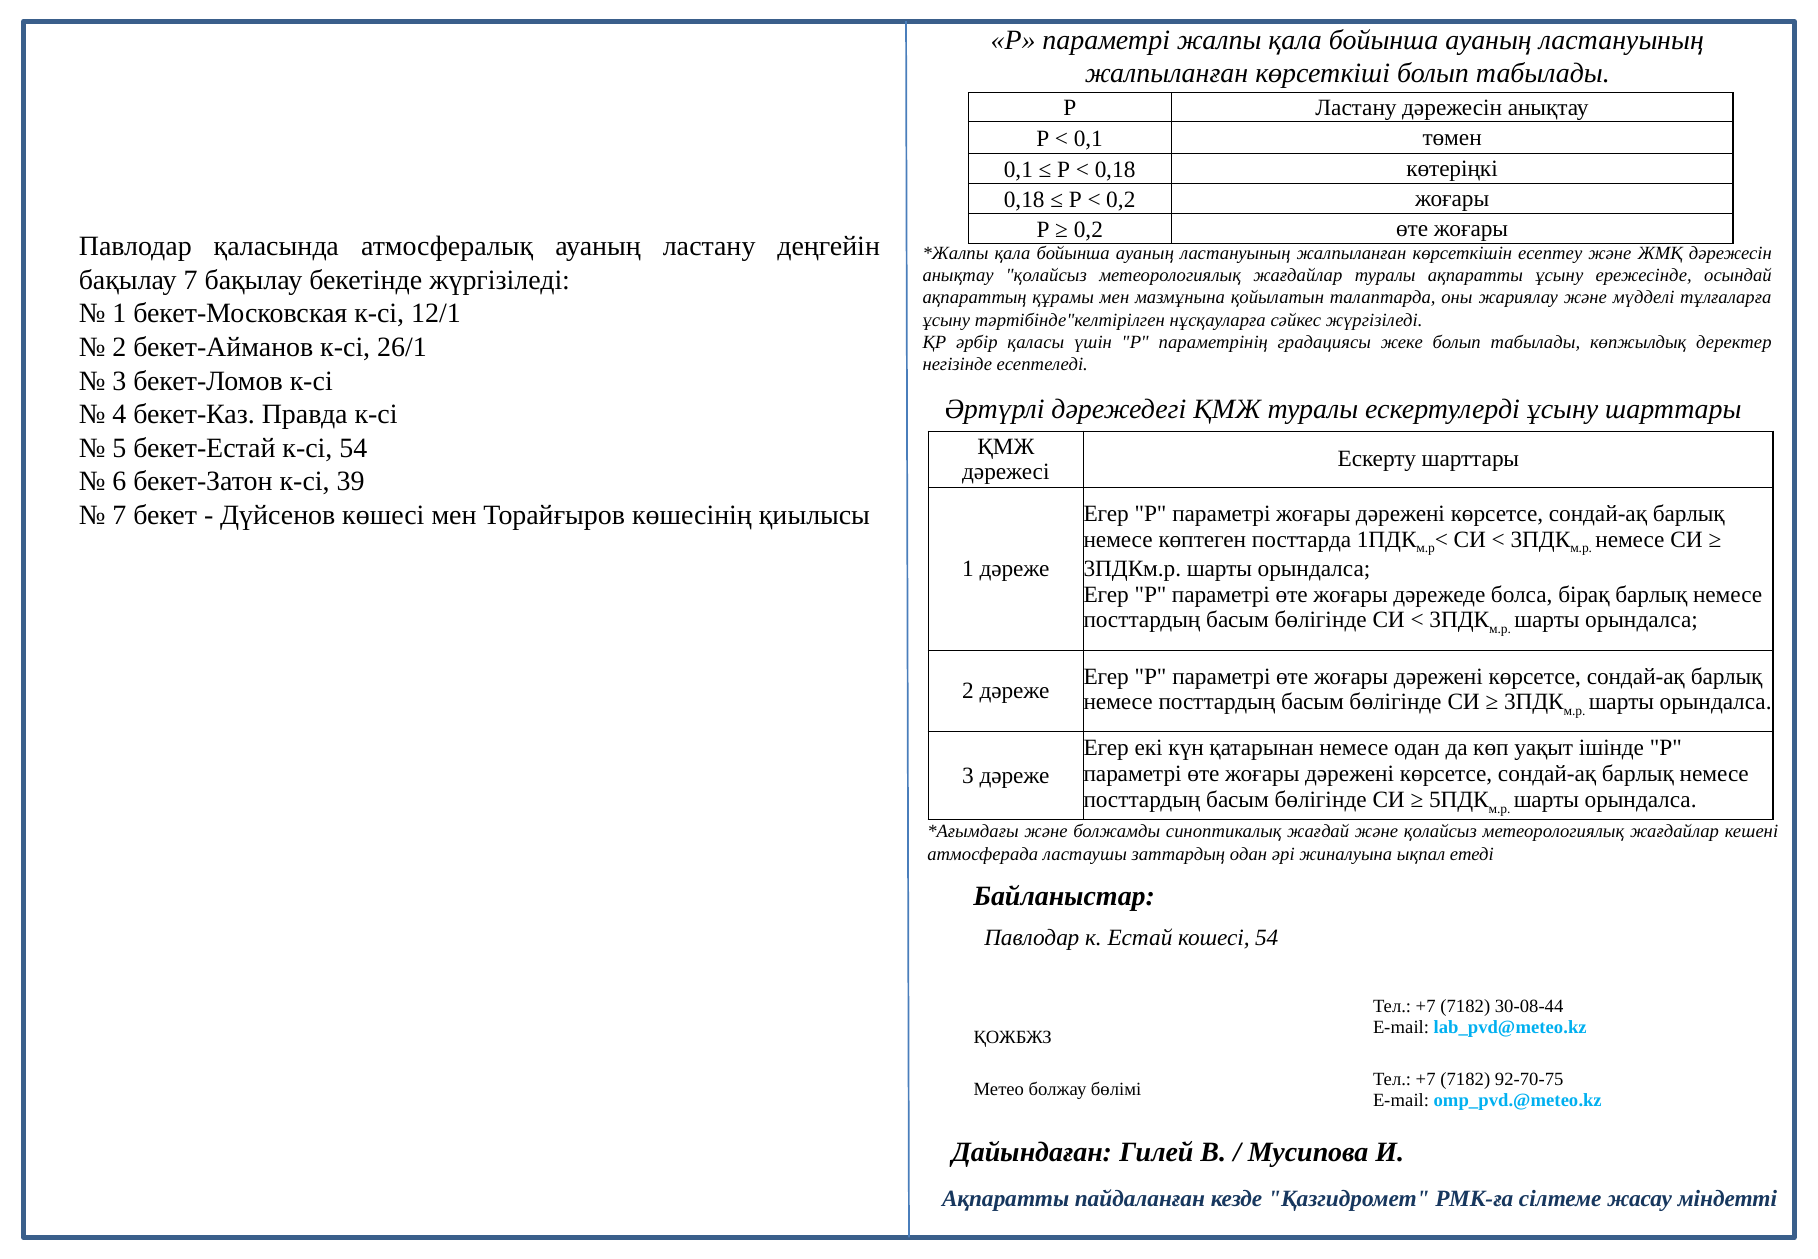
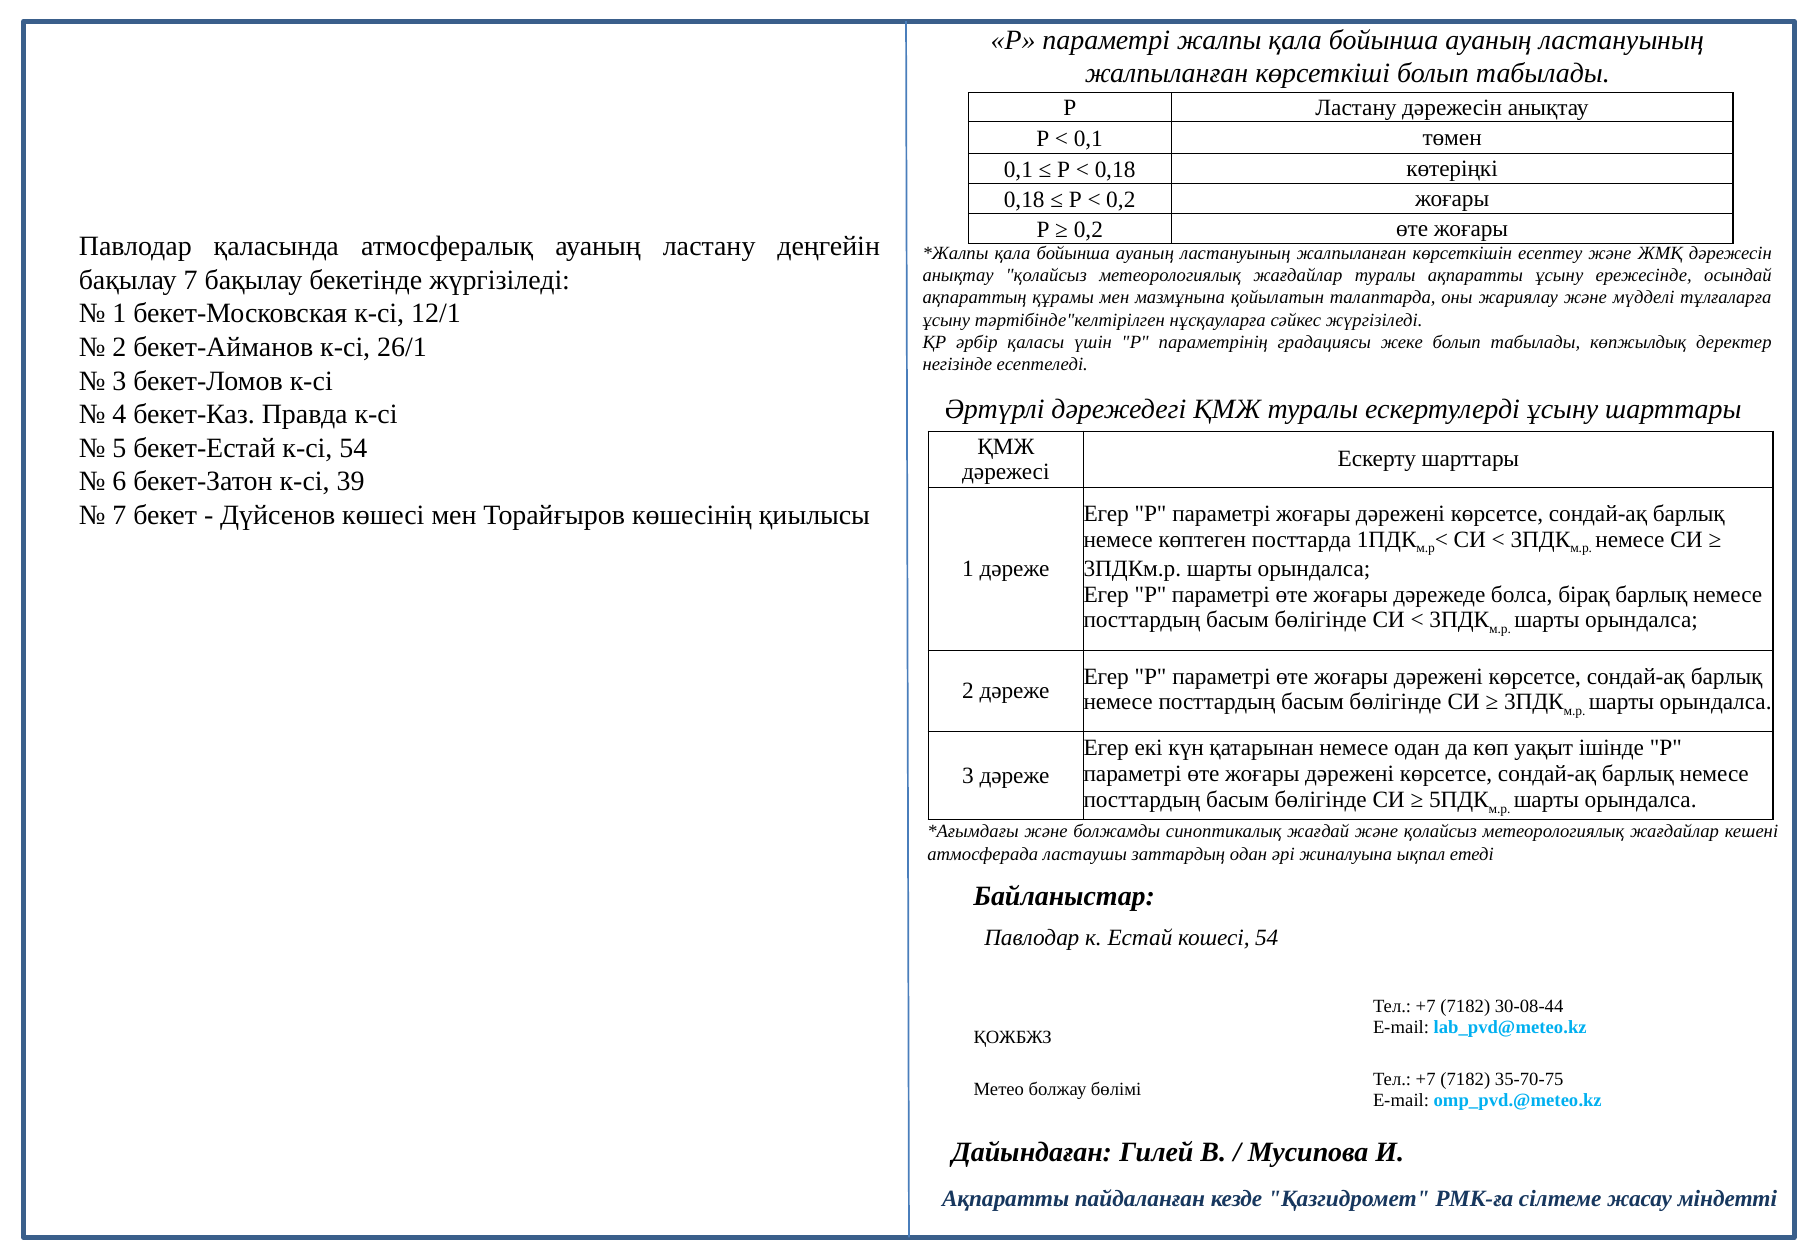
92-70-75: 92-70-75 -> 35-70-75 (1529, 1079)
